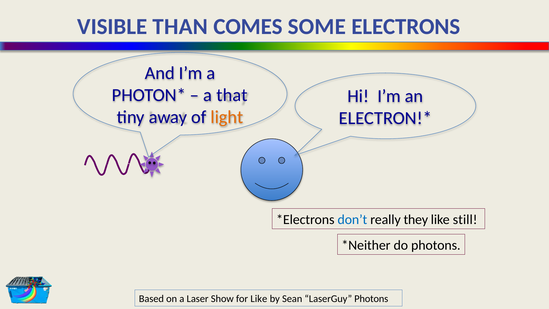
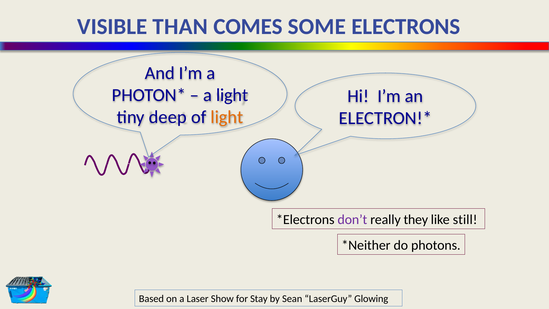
a that: that -> light (232, 95)
away: away -> deep (168, 117)
don’t colour: blue -> purple (352, 219)
for Like: Like -> Stay (259, 299)
LaserGuy Photons: Photons -> Glowing (371, 299)
